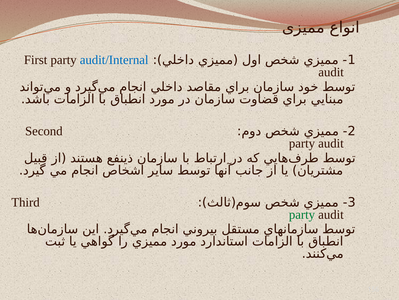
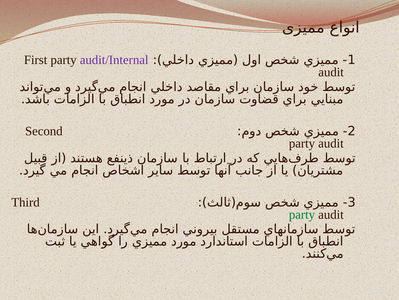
audit/Internal colour: blue -> purple (114, 60)
